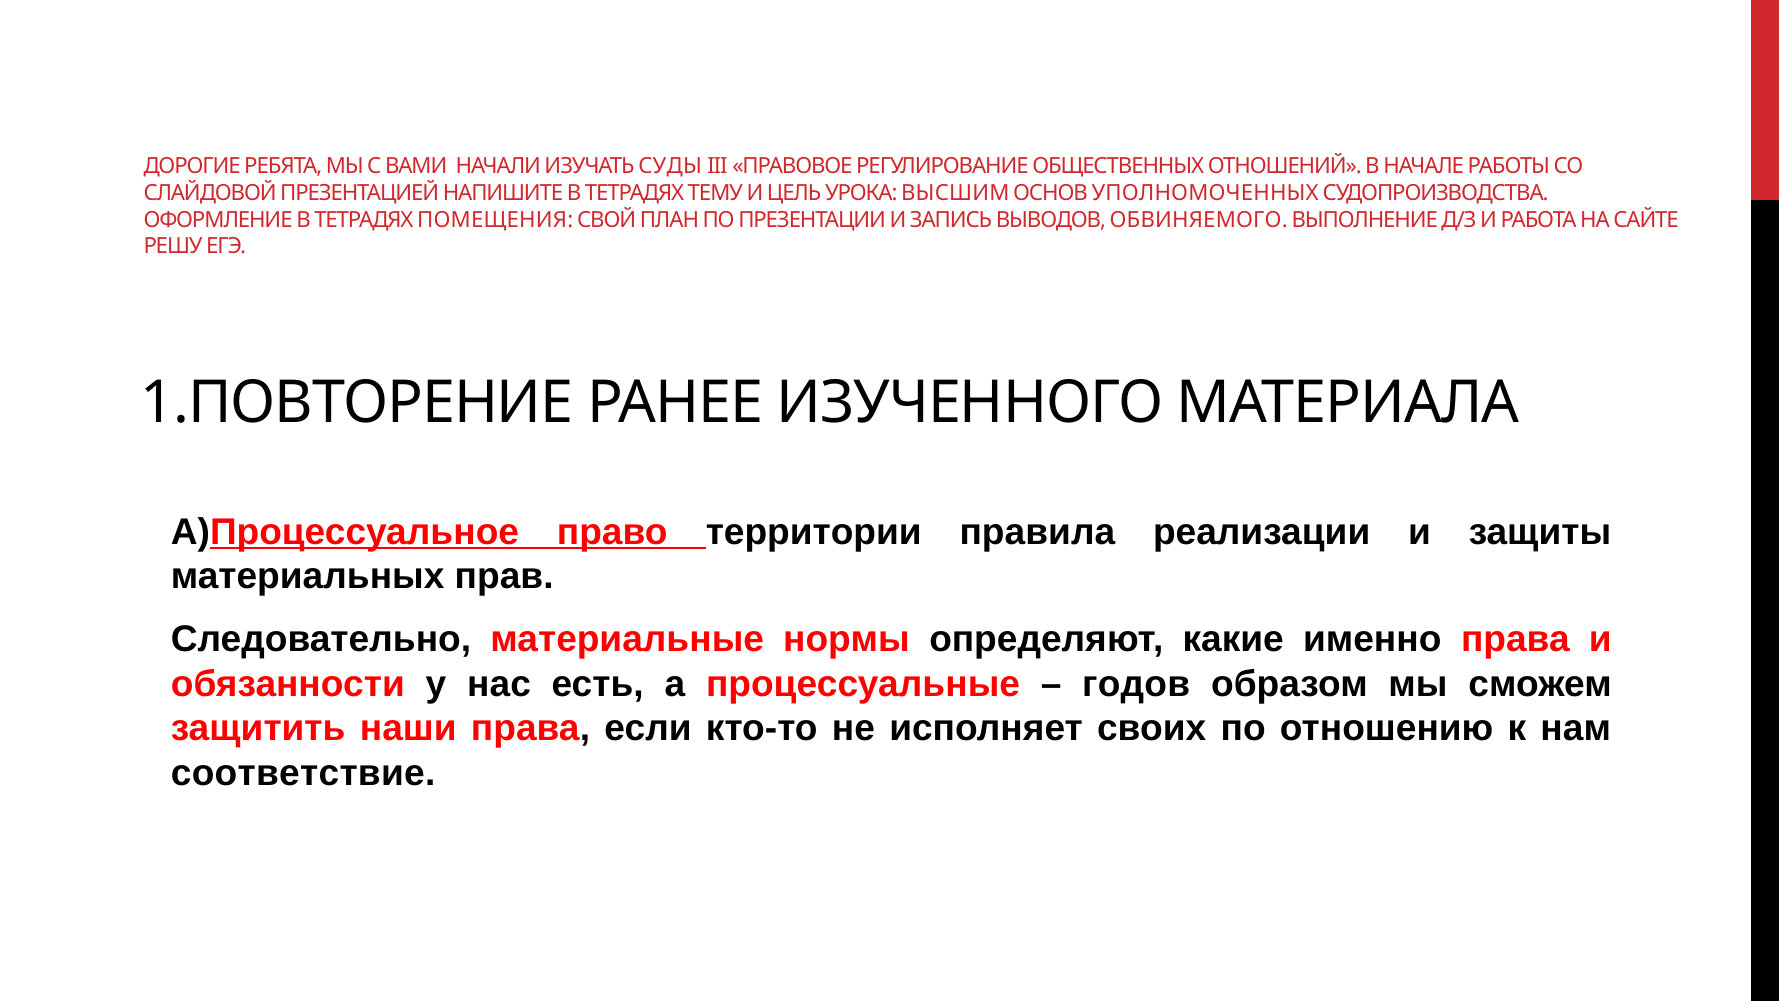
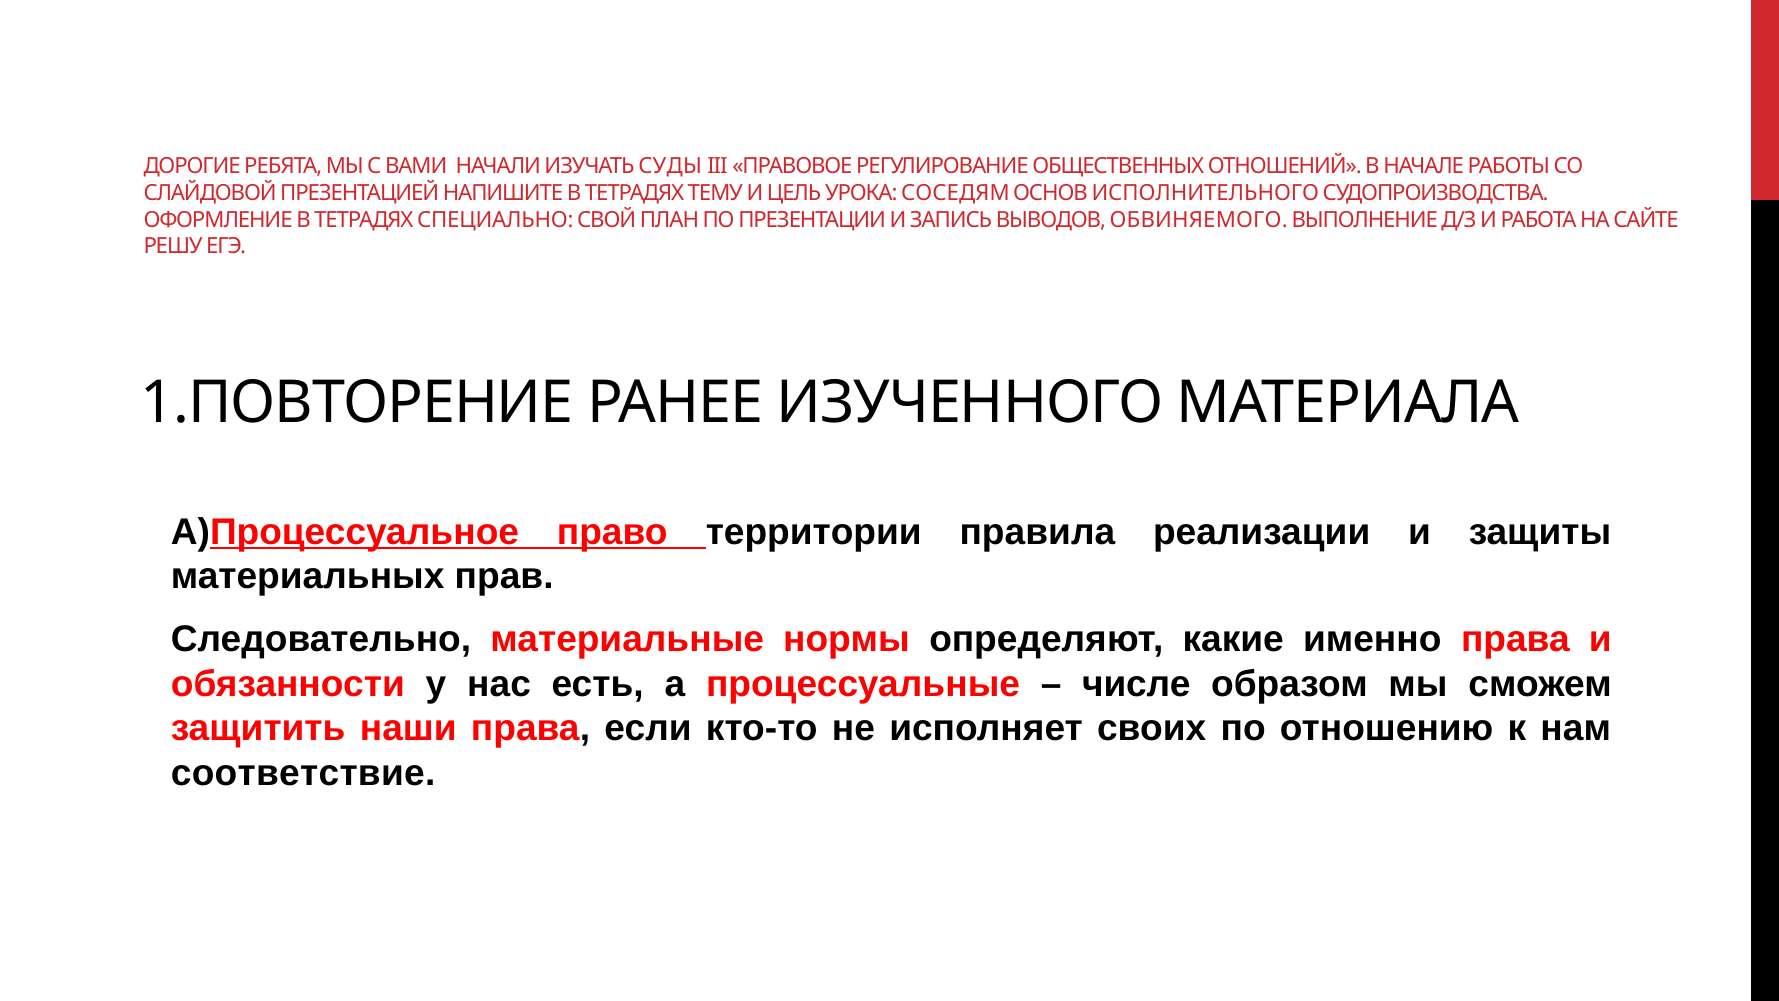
ВЫСШИМ: ВЫСШИМ -> СОСЕДЯМ (955, 193)
УПОЛНОМОЧЕННЫХ: УПОЛНОМОЧЕННЫХ -> ИСПОЛНИТЕЛЬНОГО (1205, 193)
ПОМЕЩЕНИЯ: ПОМЕЩЕНИЯ -> СПЕЦИАЛЬНО (495, 220)
годов: годов -> числе (1136, 684)
